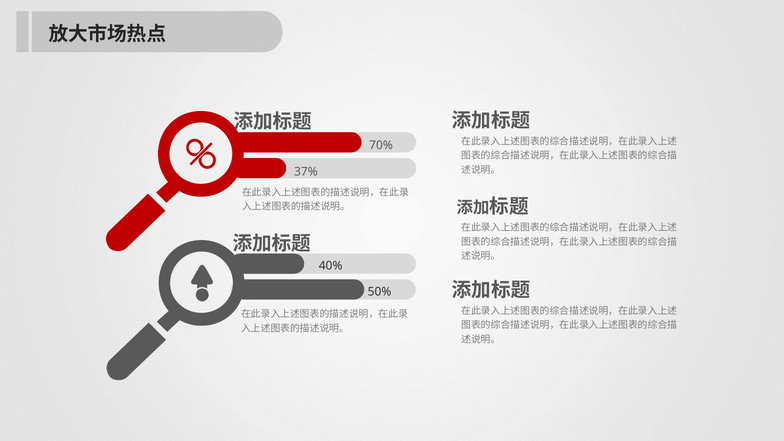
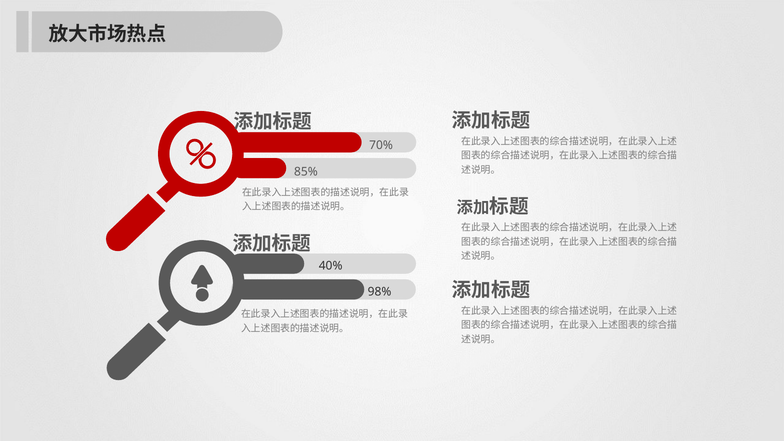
37%: 37% -> 85% (306, 172)
50%: 50% -> 98% (380, 292)
